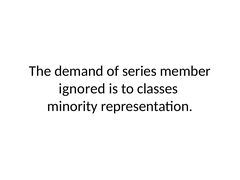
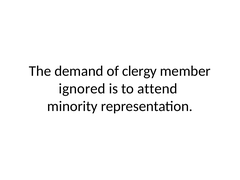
series: series -> clergy (139, 71)
classes: classes -> attend (157, 89)
